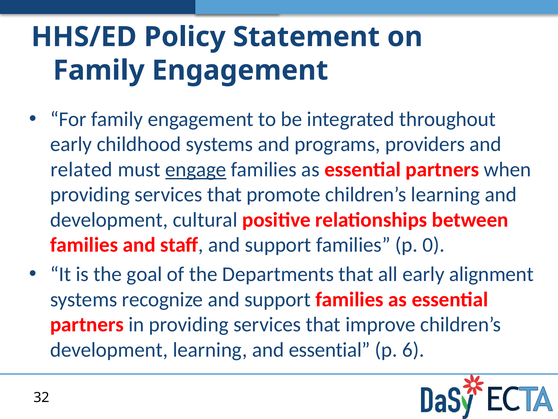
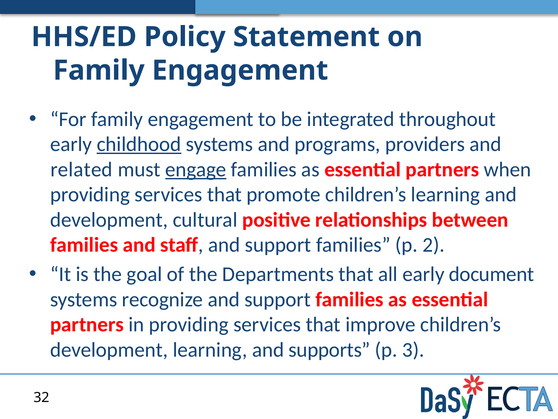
childhood underline: none -> present (139, 144)
0: 0 -> 2 (434, 245)
alignment: alignment -> document (491, 274)
and essential: essential -> supports (330, 349)
6: 6 -> 3 (413, 349)
